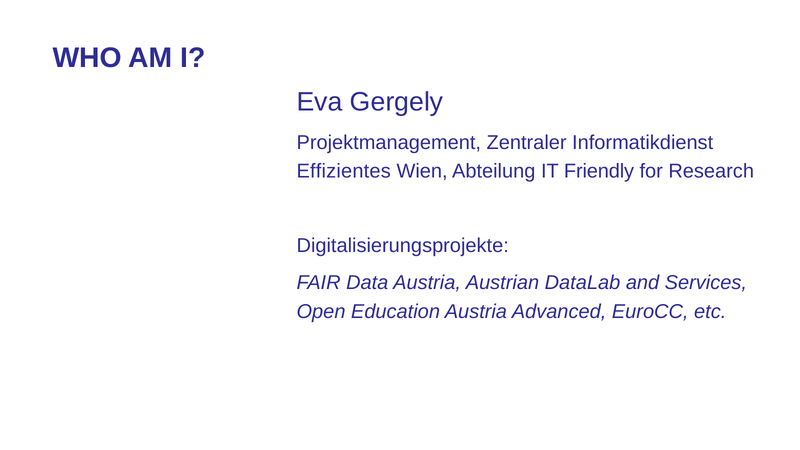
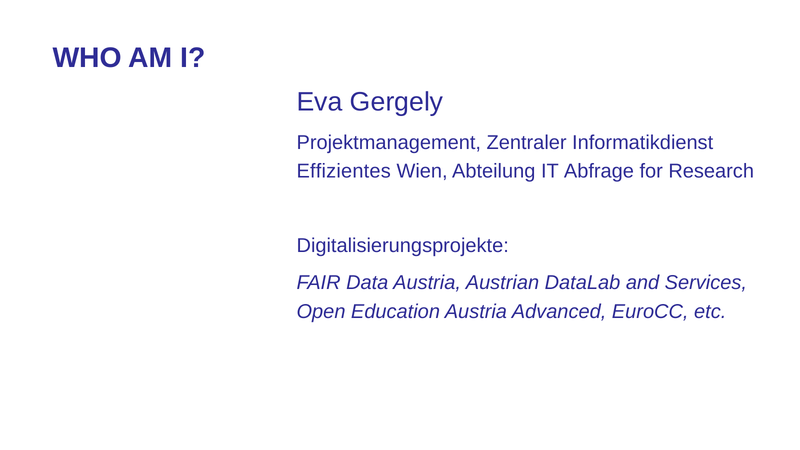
Friendly: Friendly -> Abfrage (599, 171)
